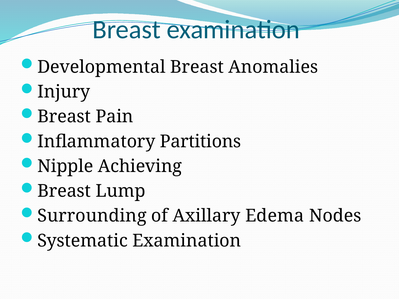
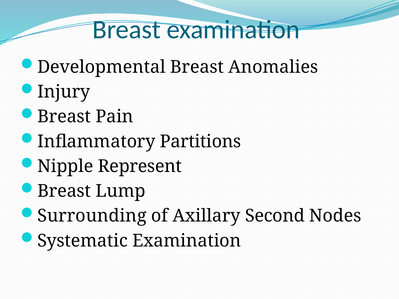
Achieving: Achieving -> Represent (140, 166)
Edema: Edema -> Second (275, 216)
